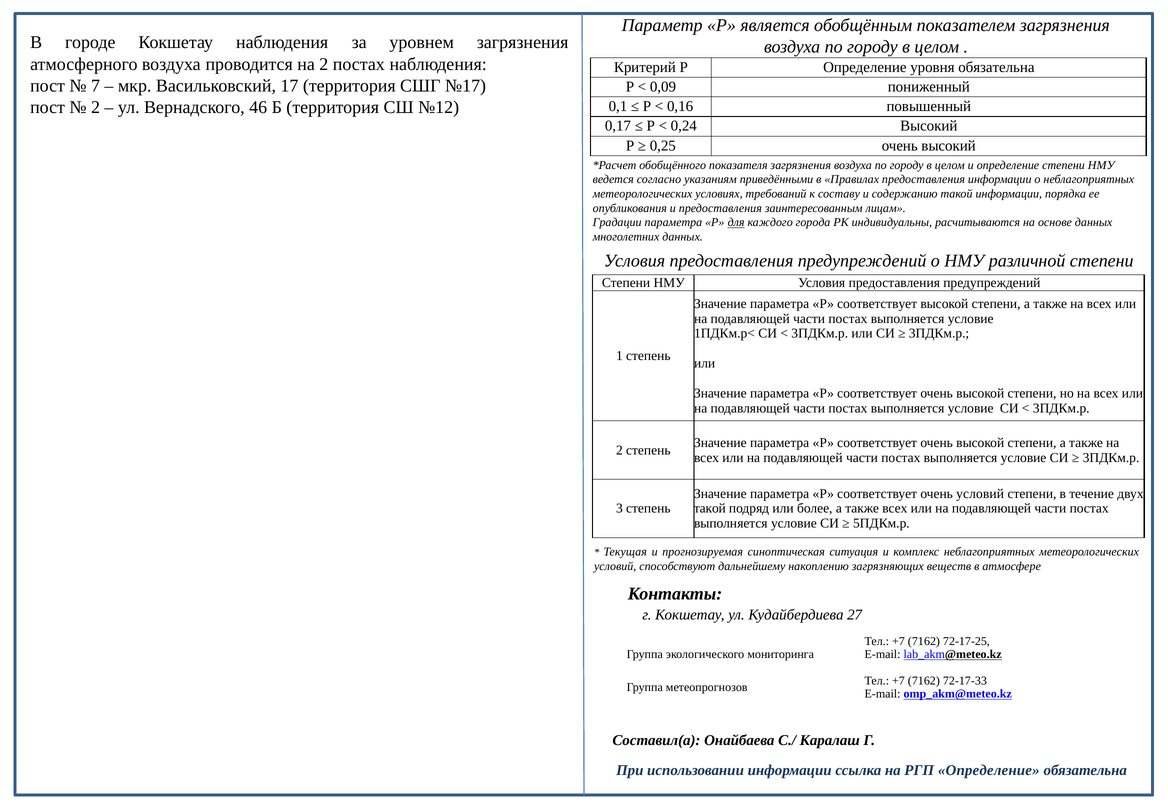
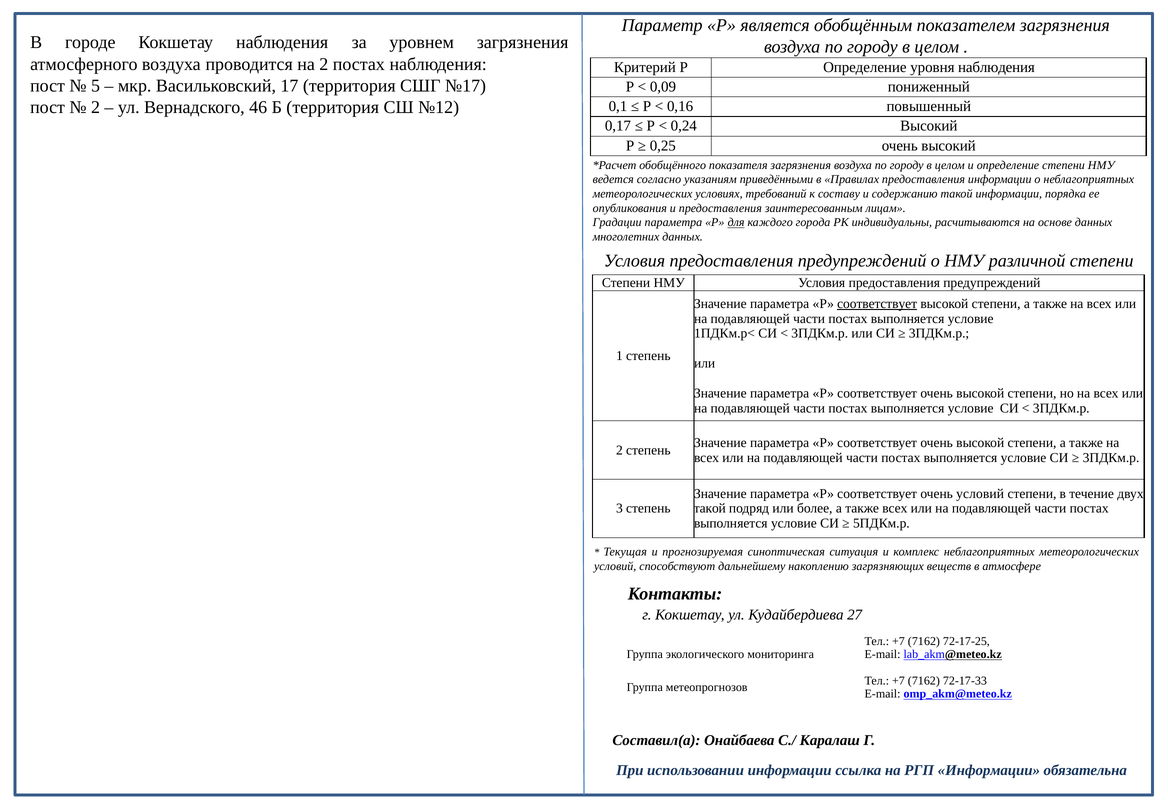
уровня обязательна: обязательна -> наблюдения (996, 67)
7: 7 -> 5 (96, 86)
соответствует underline: none -> present (877, 303)
РГП Определение: Определение -> Информации (989, 770)
